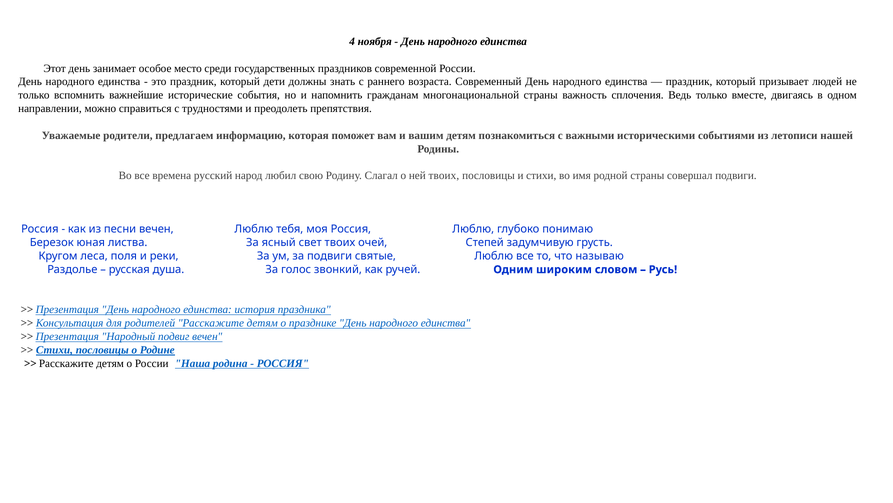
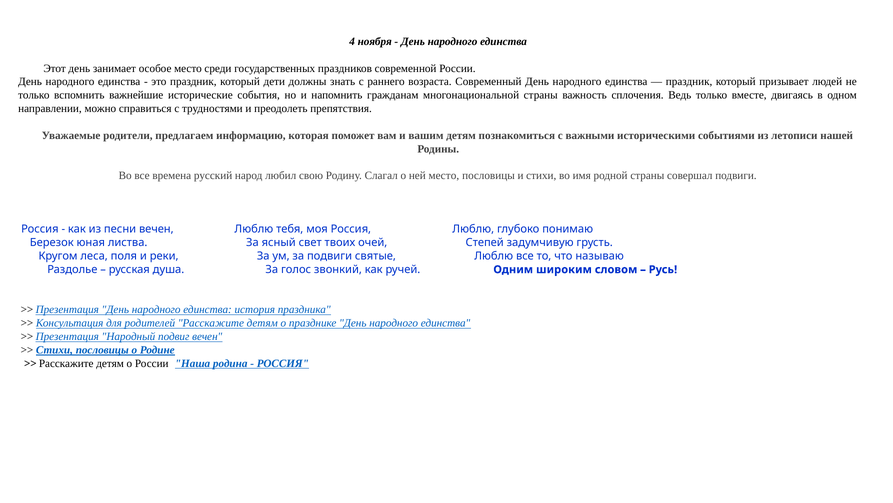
ней твоих: твоих -> место (444, 175)
